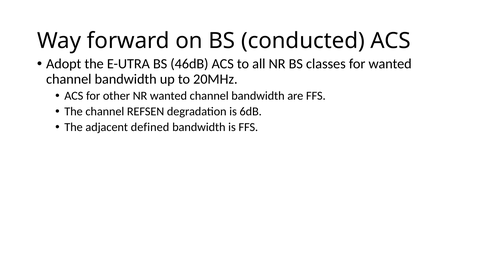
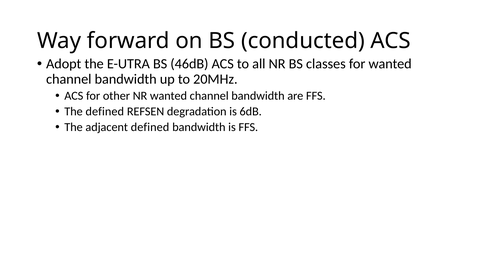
The channel: channel -> defined (105, 112)
